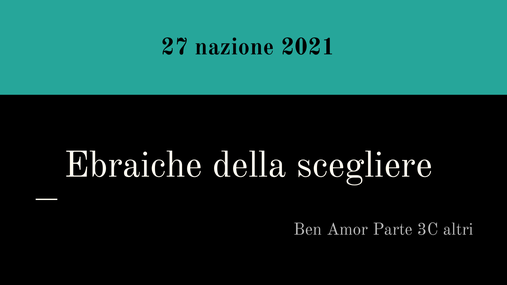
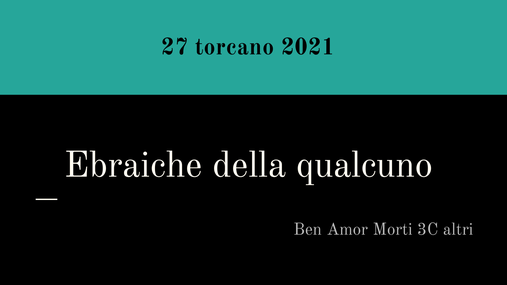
nazione: nazione -> torcano (235, 47)
scegliere: scegliere -> qualcuno (365, 165)
Parte: Parte -> Morti (393, 229)
